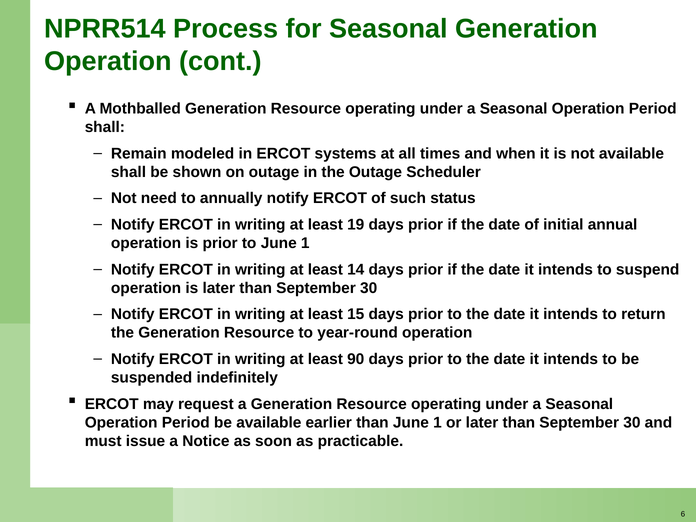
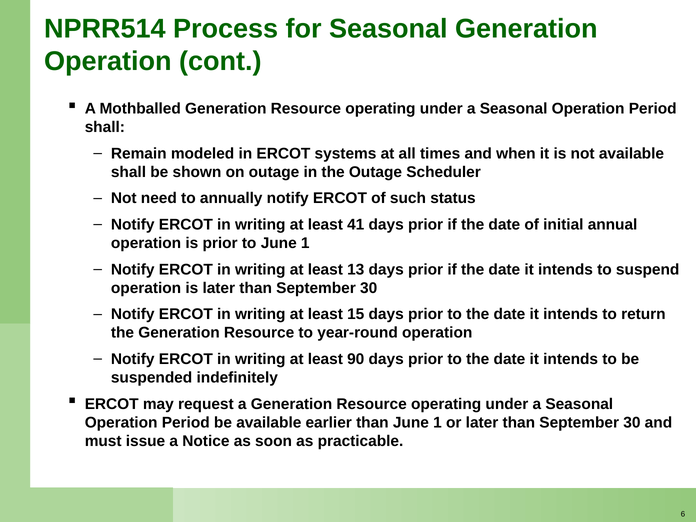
19: 19 -> 41 (356, 225)
14: 14 -> 13 (356, 269)
